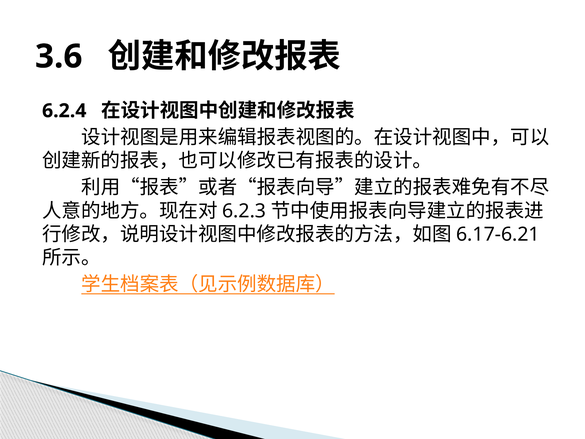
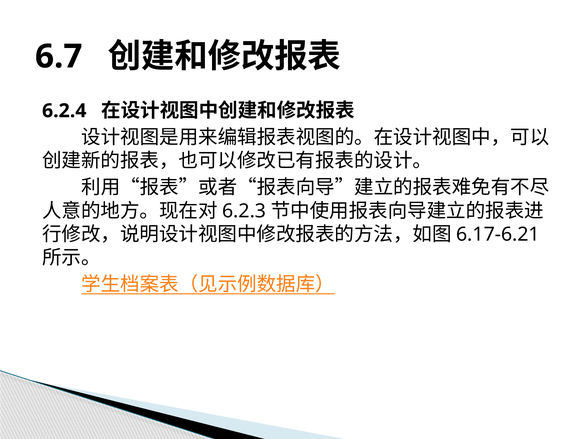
3.6: 3.6 -> 6.7 (59, 56)
